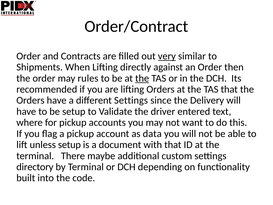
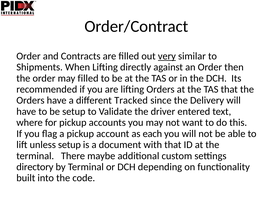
may rules: rules -> filled (88, 78)
the underline: present -> none (142, 78)
different Settings: Settings -> Tracked (131, 100)
data: data -> each (152, 133)
